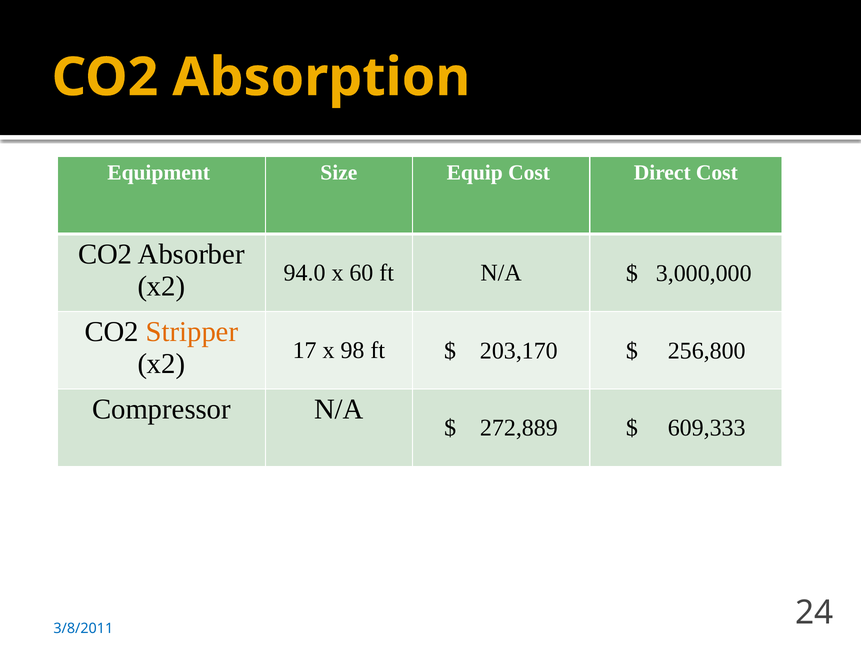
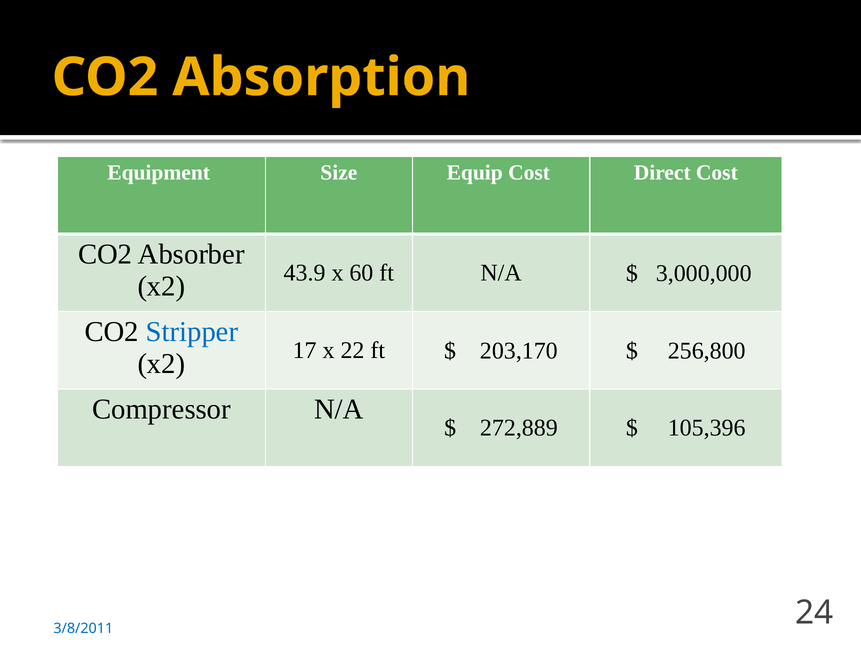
94.0: 94.0 -> 43.9 (305, 273)
Stripper colour: orange -> blue (192, 332)
98: 98 -> 22 (353, 350)
609,333: 609,333 -> 105,396 (707, 428)
